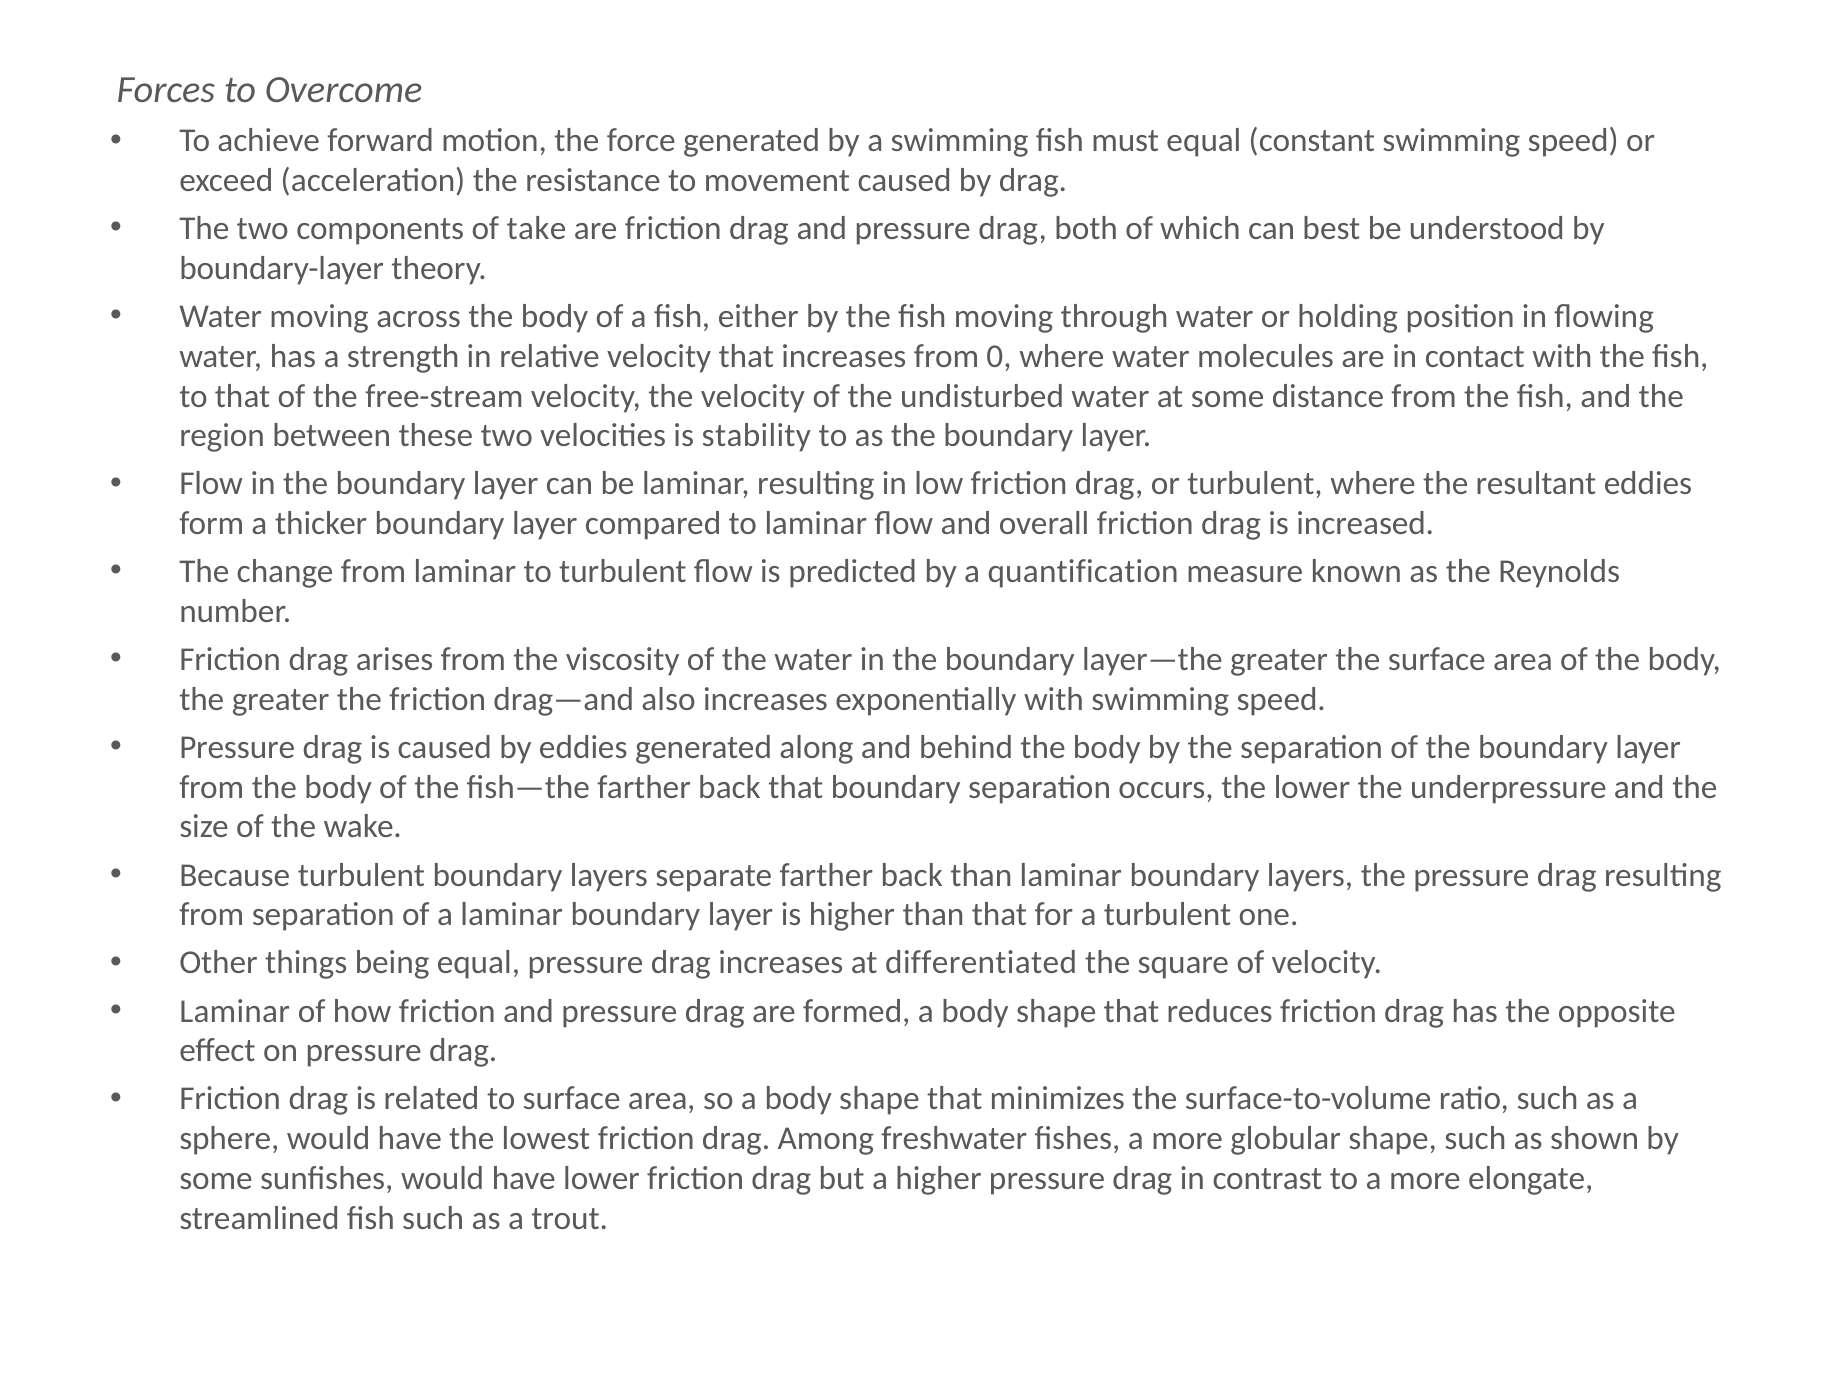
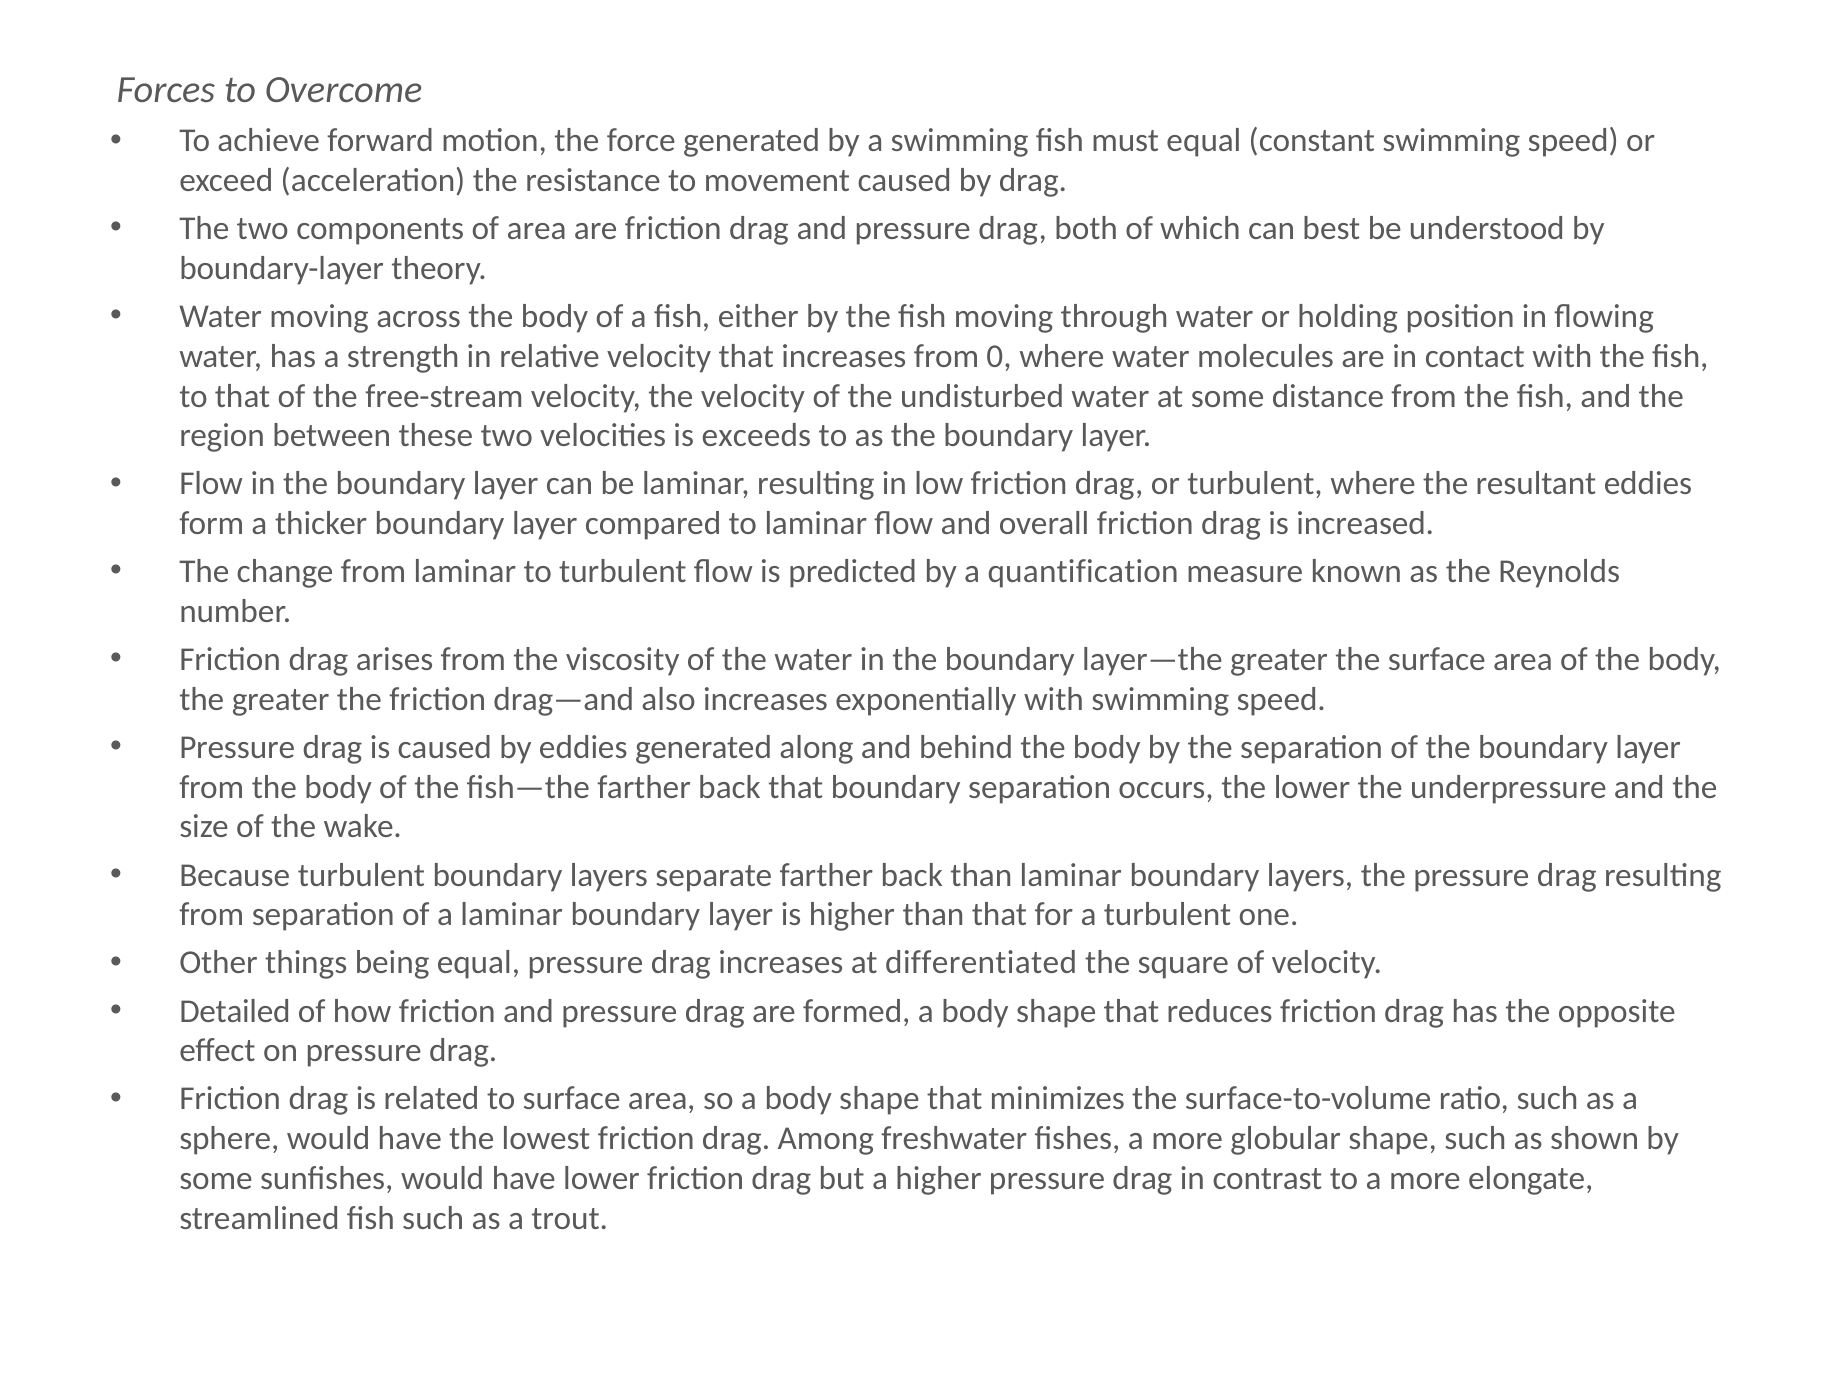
of take: take -> area (537, 229)
stability: stability -> exceeds (756, 436)
Laminar: Laminar -> Detailed (235, 1011)
